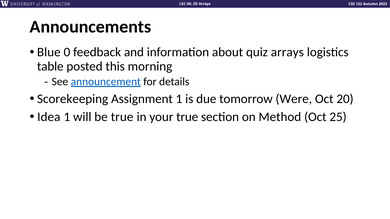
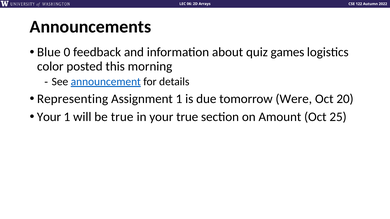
quiz arrays: arrays -> games (287, 52)
table: table -> color (50, 66)
Scorekeeping: Scorekeeping -> Representing (73, 99)
Idea: Idea -> Your (49, 117)
Method: Method -> Amount (280, 117)
